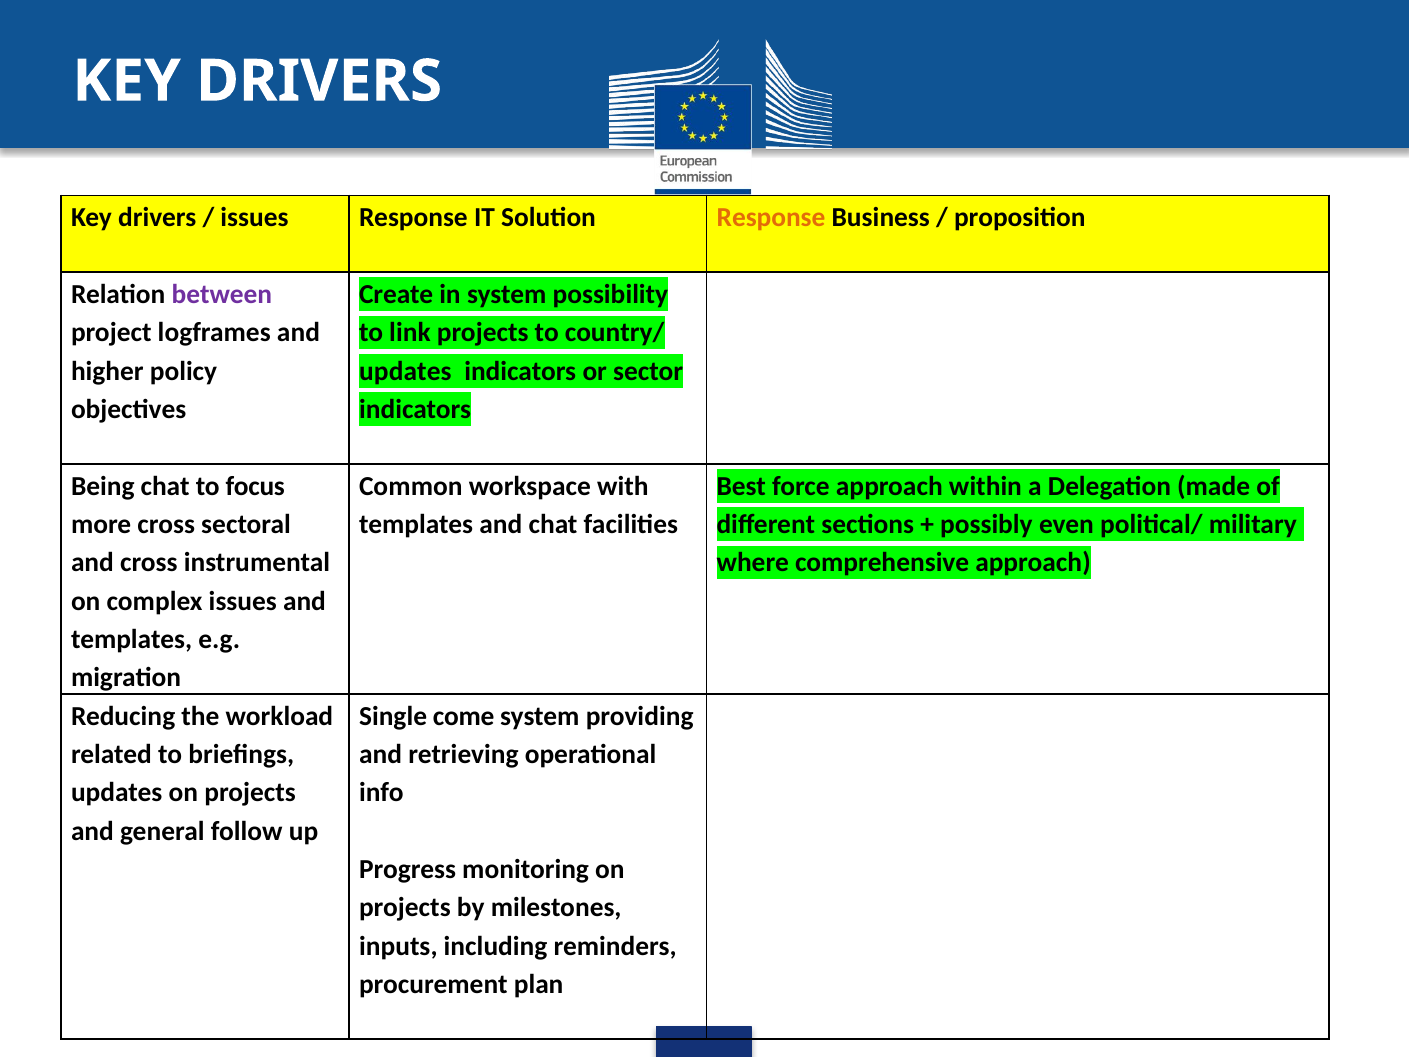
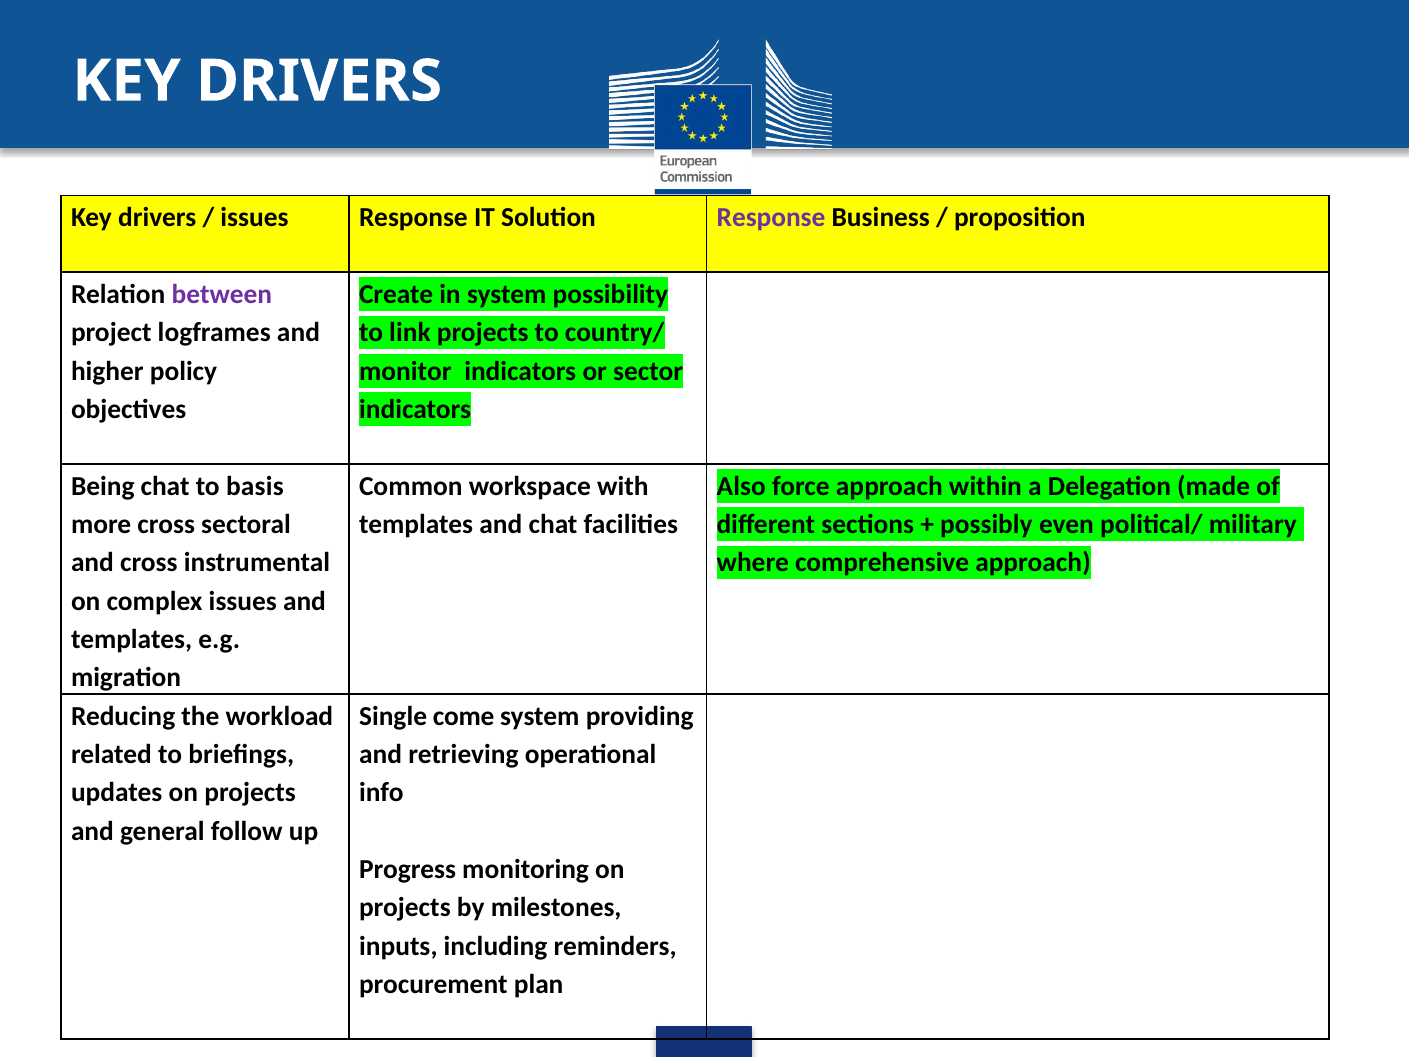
Response colour: orange -> purple (771, 218)
updates: updates -> monitor (405, 371)
focus: focus -> basis (255, 486)
Best: Best -> Also (741, 486)
